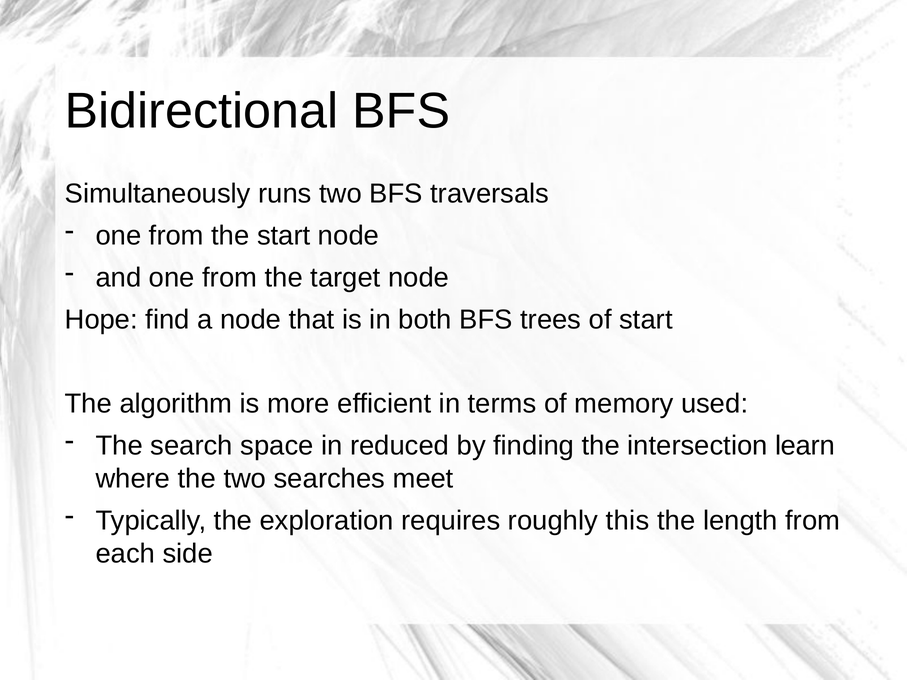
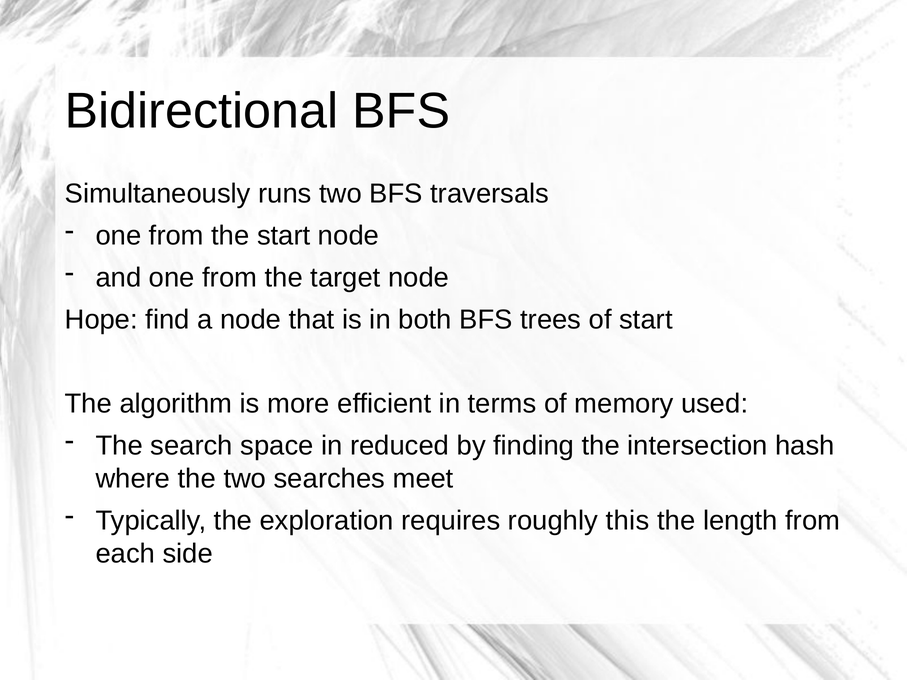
learn: learn -> hash (805, 446)
